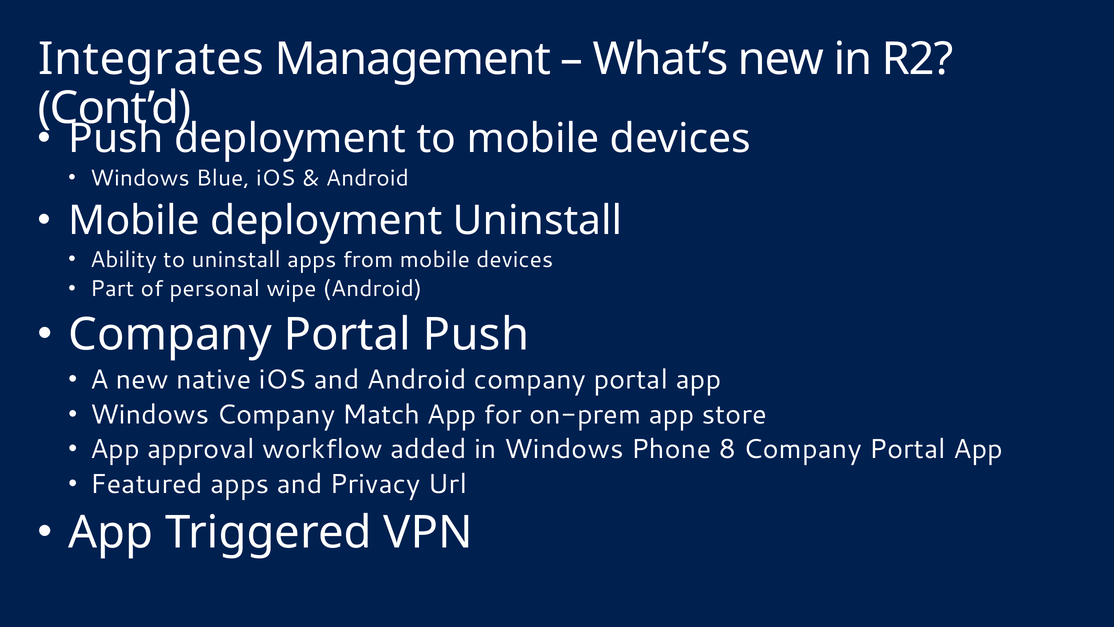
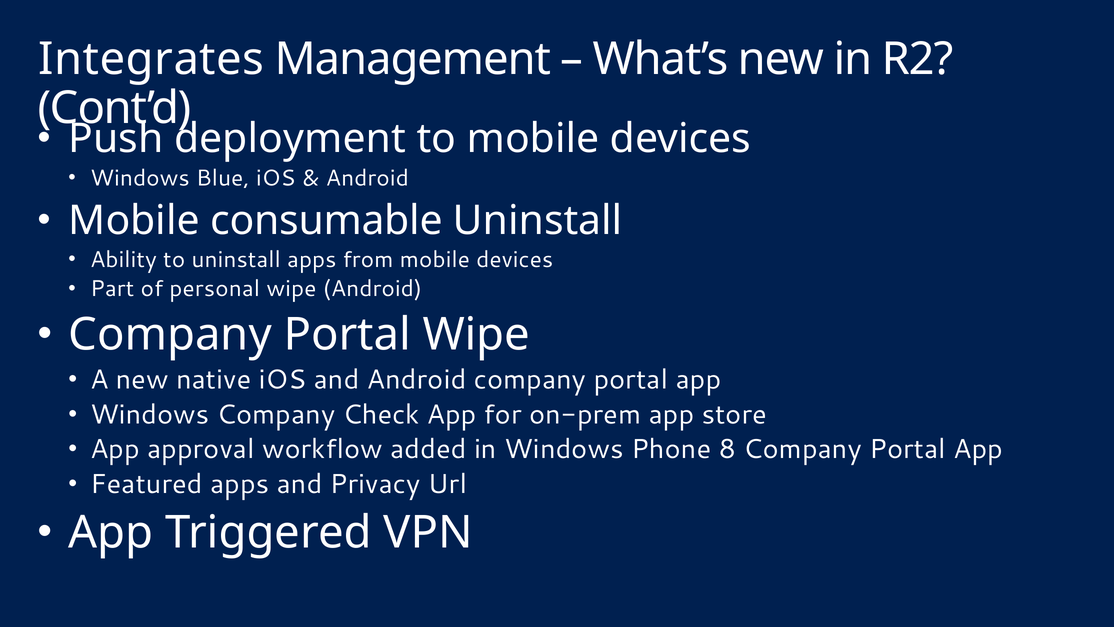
Mobile deployment: deployment -> consumable (326, 220)
Portal Push: Push -> Wipe (476, 334)
Match: Match -> Check (381, 414)
